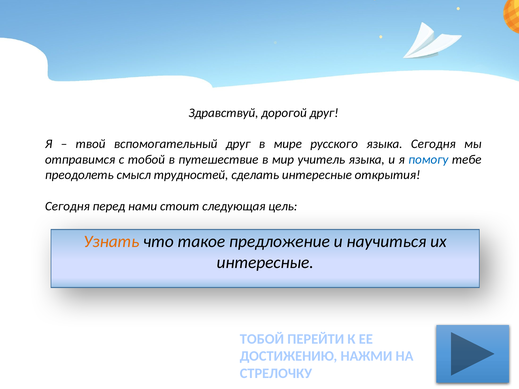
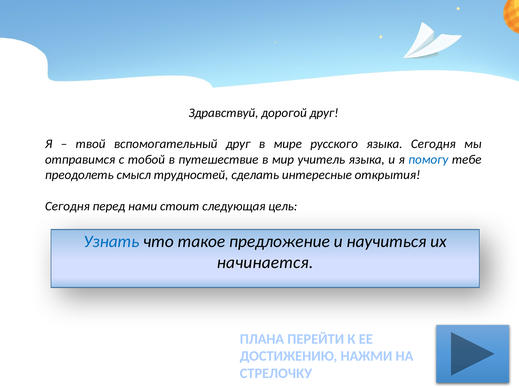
Узнать colour: orange -> blue (111, 242)
интересные: интересные -> начинается (265, 262)
ТОБОЙ: ТОБОЙ -> ПЛАНА (262, 339)
